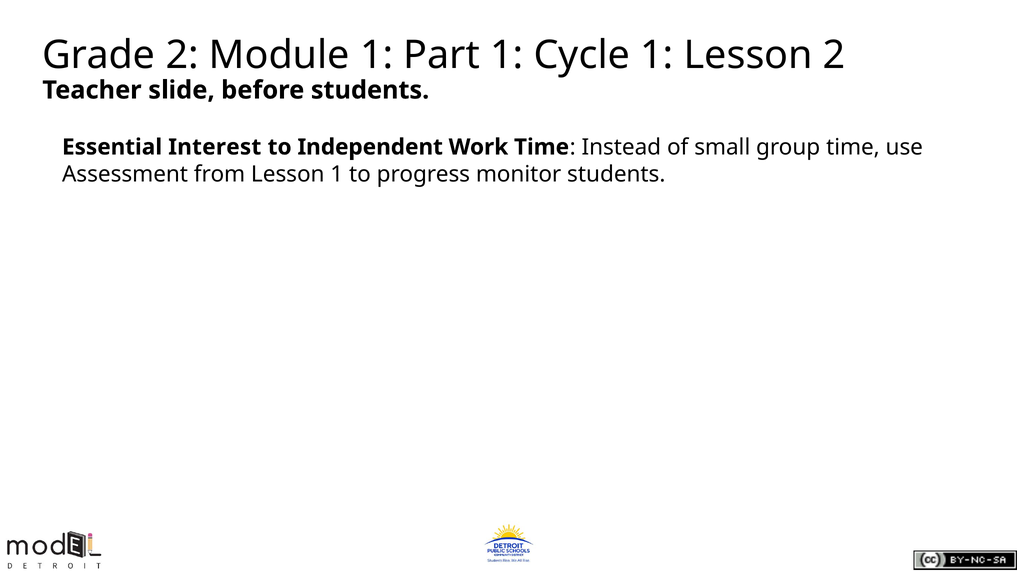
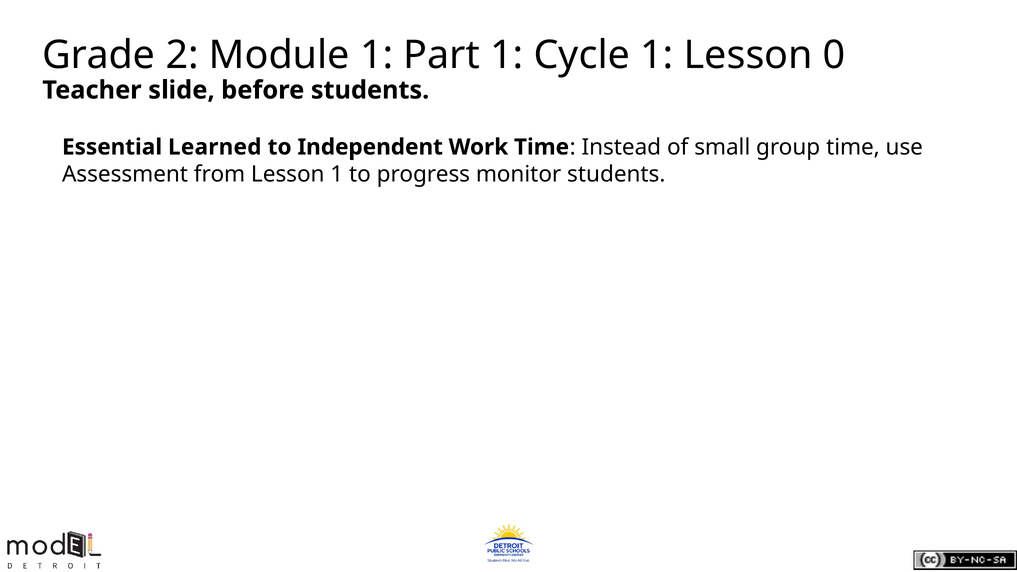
Lesson 2: 2 -> 0 (834, 55)
Interest: Interest -> Learned (215, 147)
